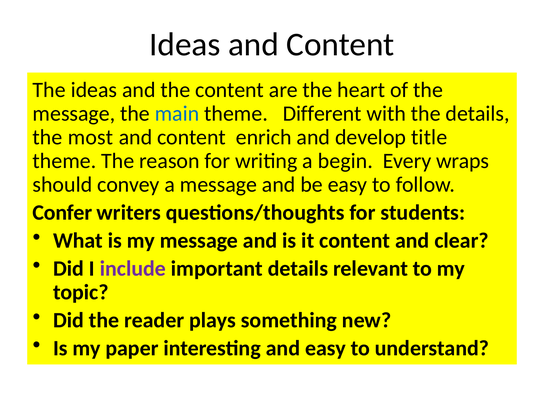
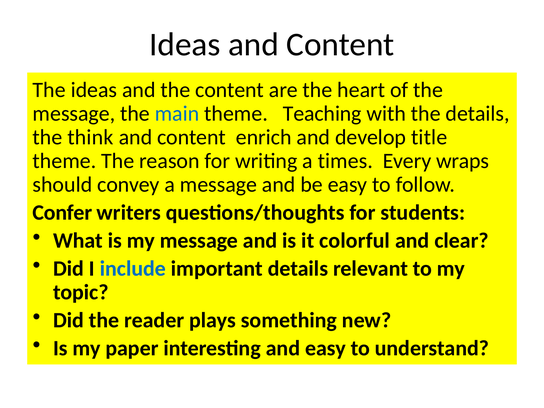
Different: Different -> Teaching (322, 114)
most: most -> think (90, 137)
begin: begin -> times (345, 161)
it content: content -> colorful (355, 241)
include colour: purple -> blue (133, 269)
